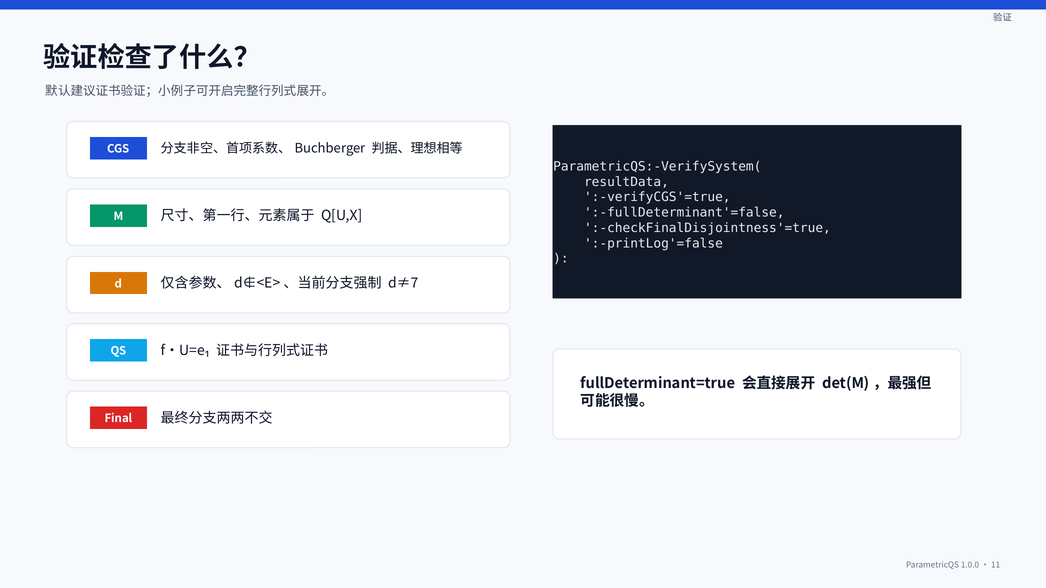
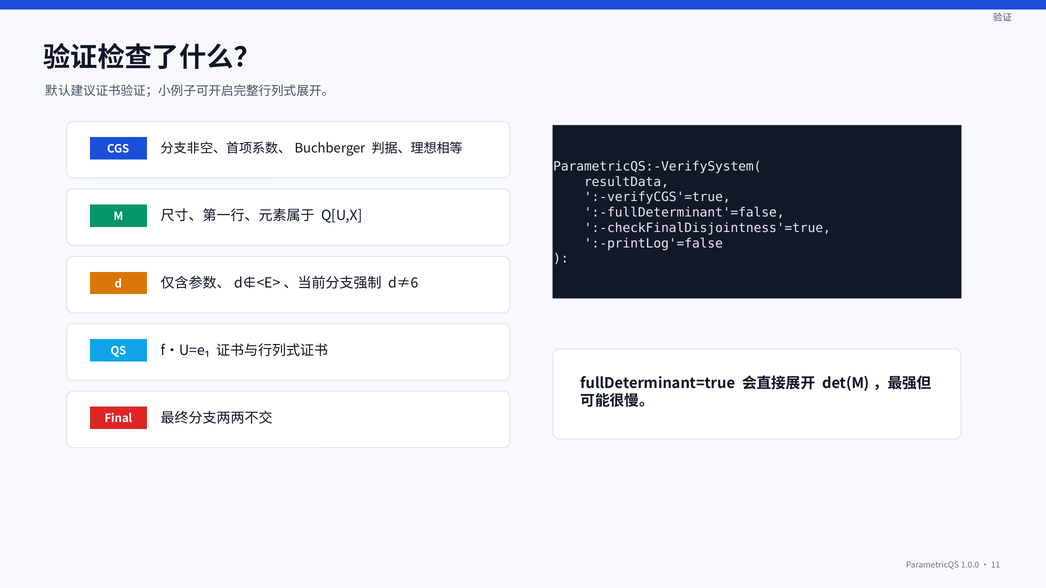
d≠7: d≠7 -> d≠6 (403, 283)
